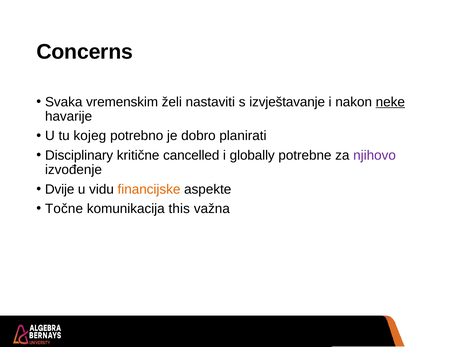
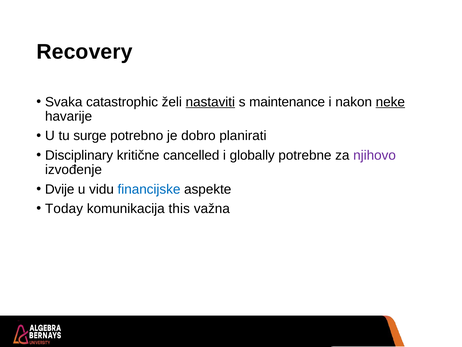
Concerns: Concerns -> Recovery (85, 52)
vremenskim: vremenskim -> catastrophic (122, 102)
nastaviti underline: none -> present (210, 102)
izvještavanje: izvještavanje -> maintenance (287, 102)
kojeg: kojeg -> surge (90, 136)
financijske colour: orange -> blue (149, 189)
Točne: Točne -> Today (64, 208)
